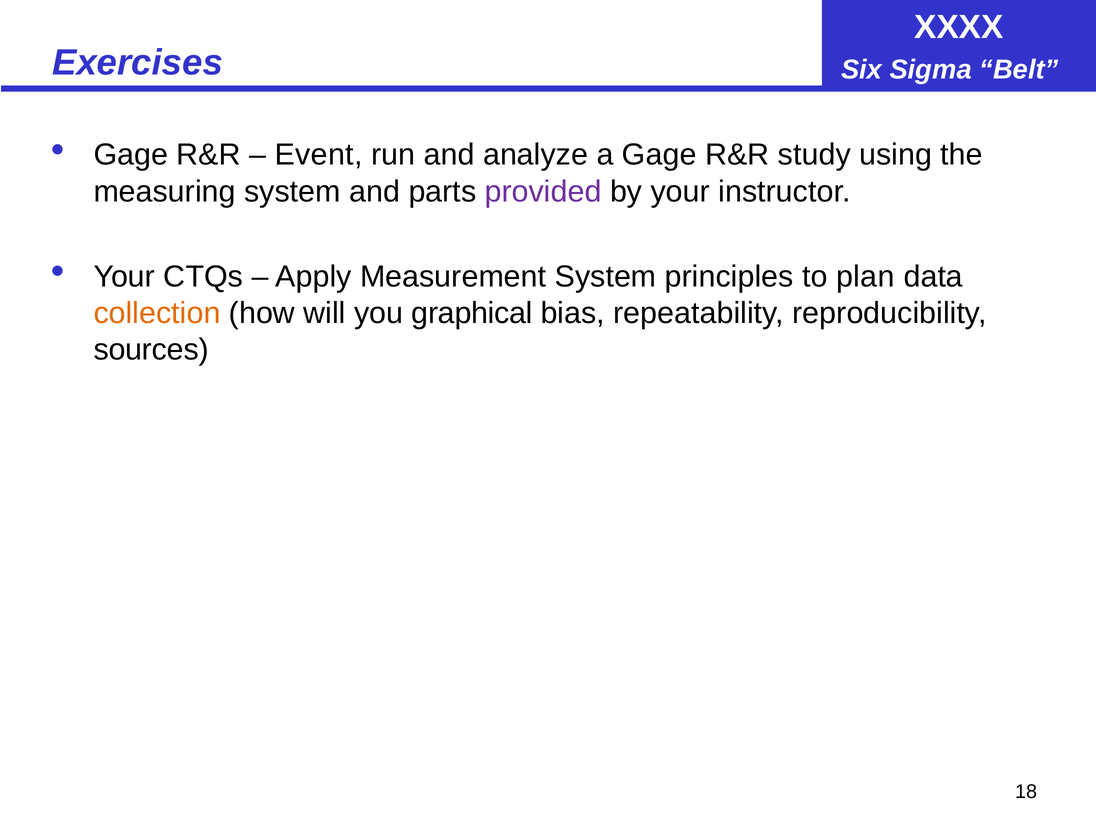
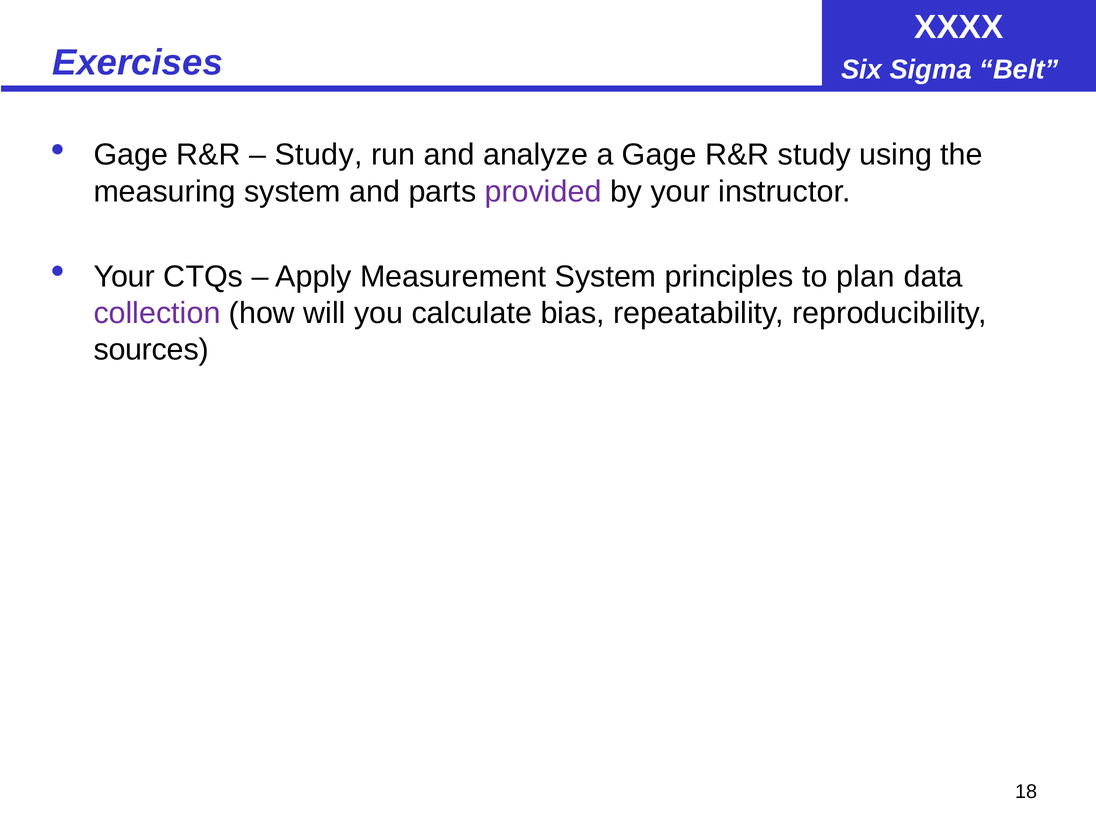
Event: Event -> Study (319, 155)
collection colour: orange -> purple (157, 313)
graphical: graphical -> calculate (472, 313)
